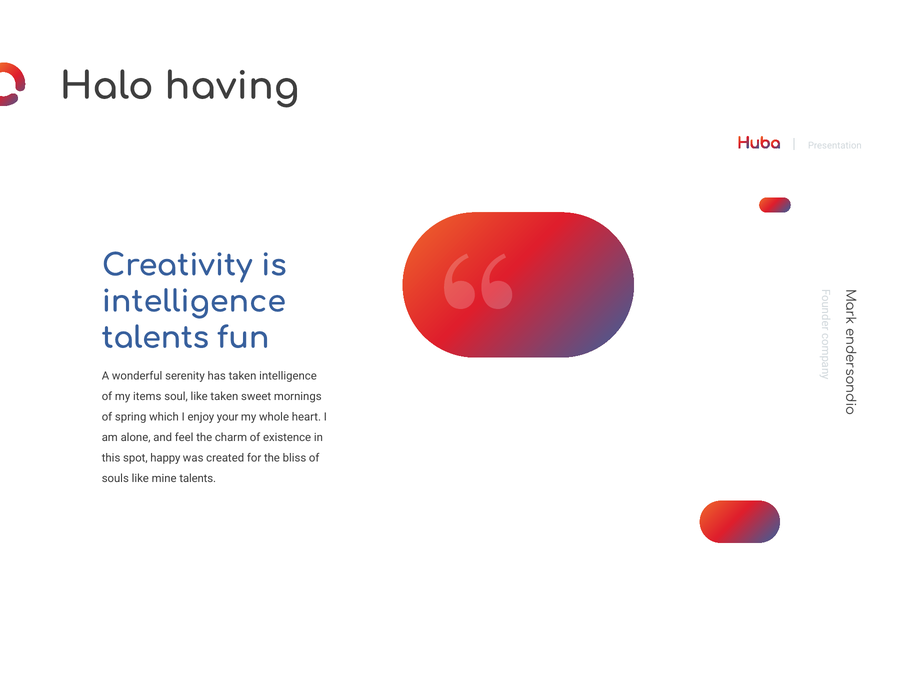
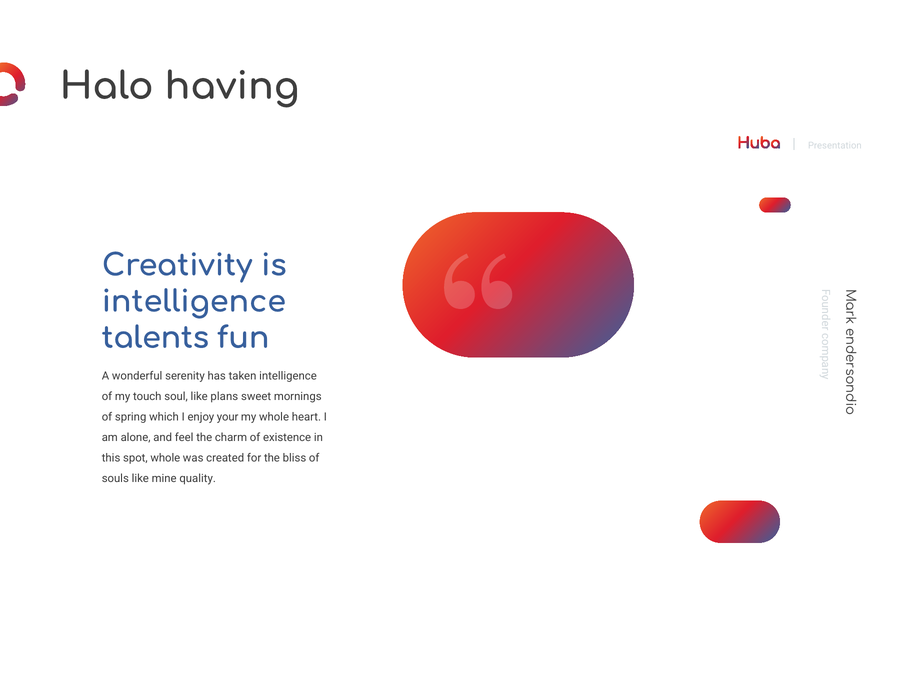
items: items -> touch (147, 396)
like taken: taken -> plans (224, 396)
spot happy: happy -> whole (165, 458)
mine talents: talents -> quality (198, 478)
